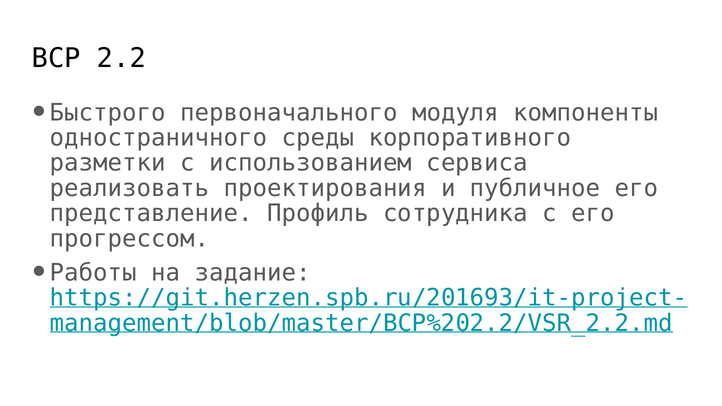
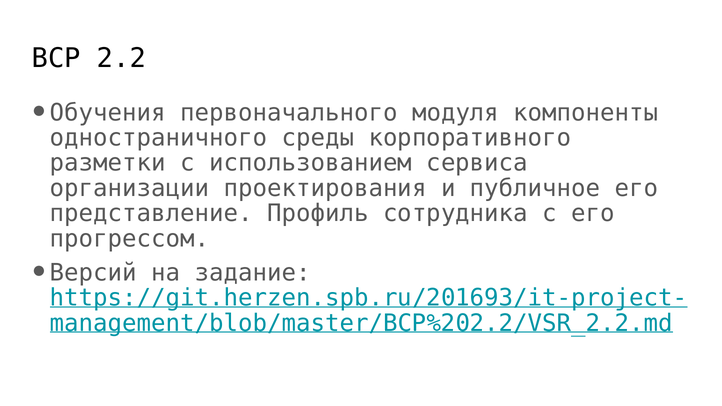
Быстрого: Быстрого -> Обучения (108, 113)
реализовать: реализовать -> организации (130, 188)
Работы: Работы -> Версий (93, 273)
